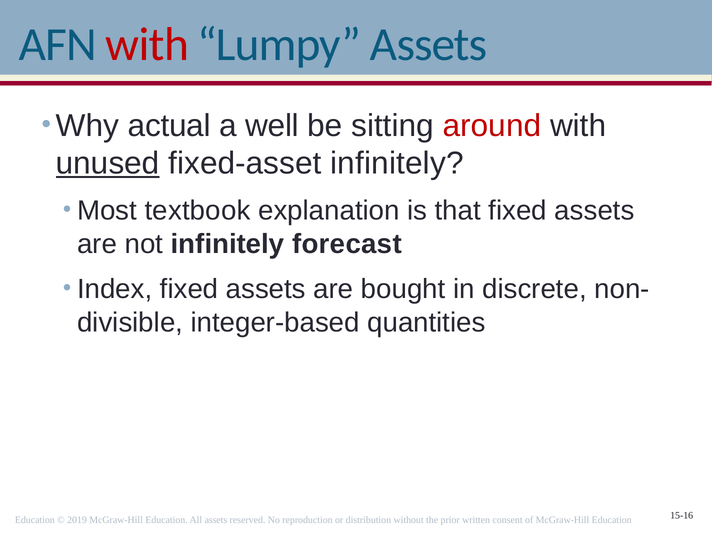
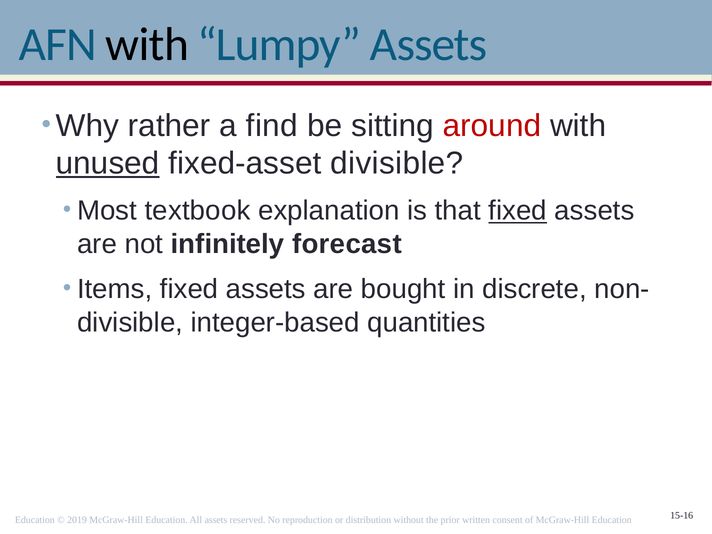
with colour: red -> black (147, 45)
actual: actual -> rather (169, 126)
well: well -> find (272, 126)
fixed-asset infinitely: infinitely -> divisible (397, 164)
fixed underline: none -> present (518, 211)
Index: Index -> Items (115, 289)
